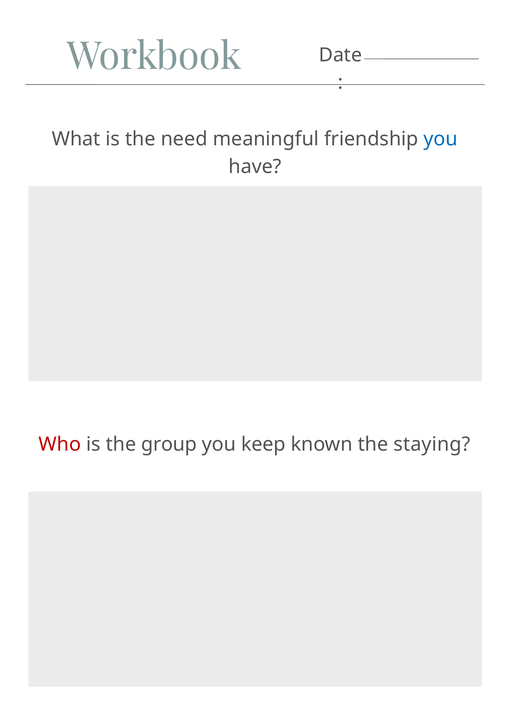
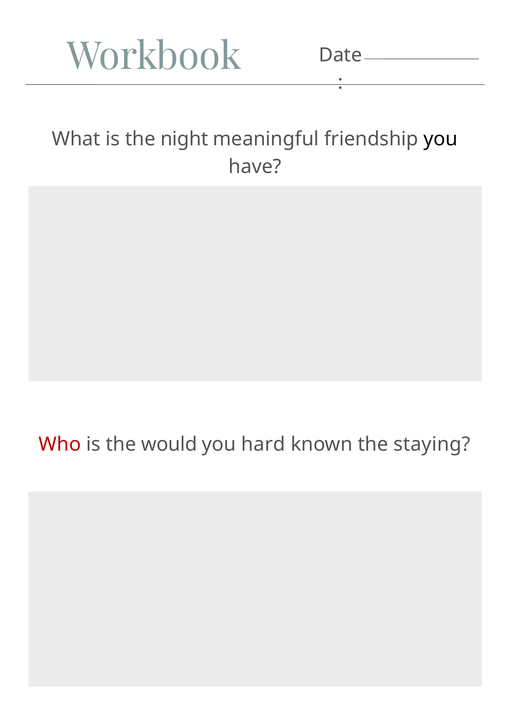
need: need -> night (184, 139)
you colour: blue -> black (441, 139)
group: group -> would (169, 444)
keep: keep -> hard (263, 444)
